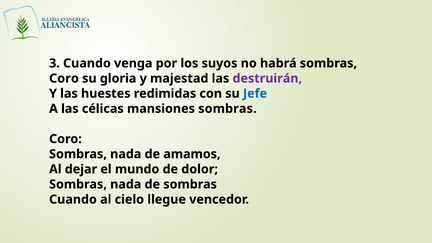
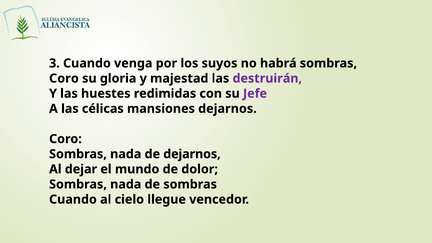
Jefe colour: blue -> purple (255, 94)
mansiones sombras: sombras -> dejarnos (227, 109)
de amamos: amamos -> dejarnos (192, 154)
